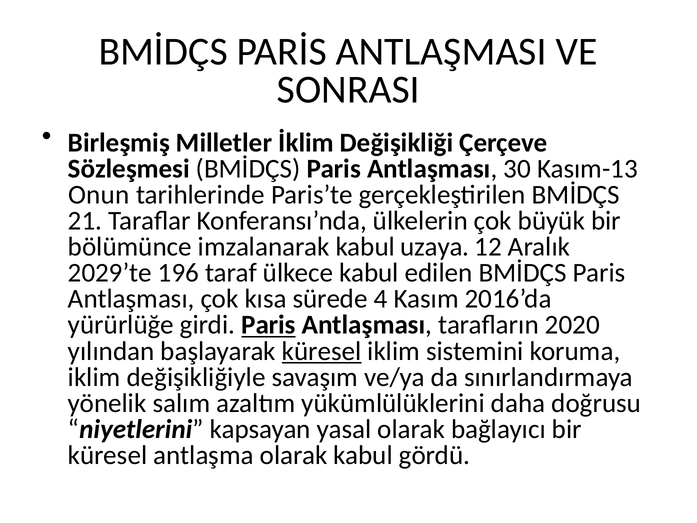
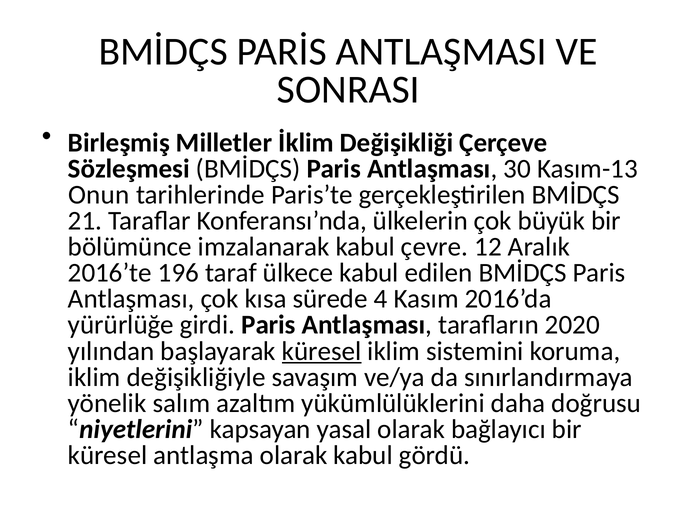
uzaya: uzaya -> çevre (435, 247)
2029’te: 2029’te -> 2016’te (110, 273)
Paris underline: present -> none (269, 325)
